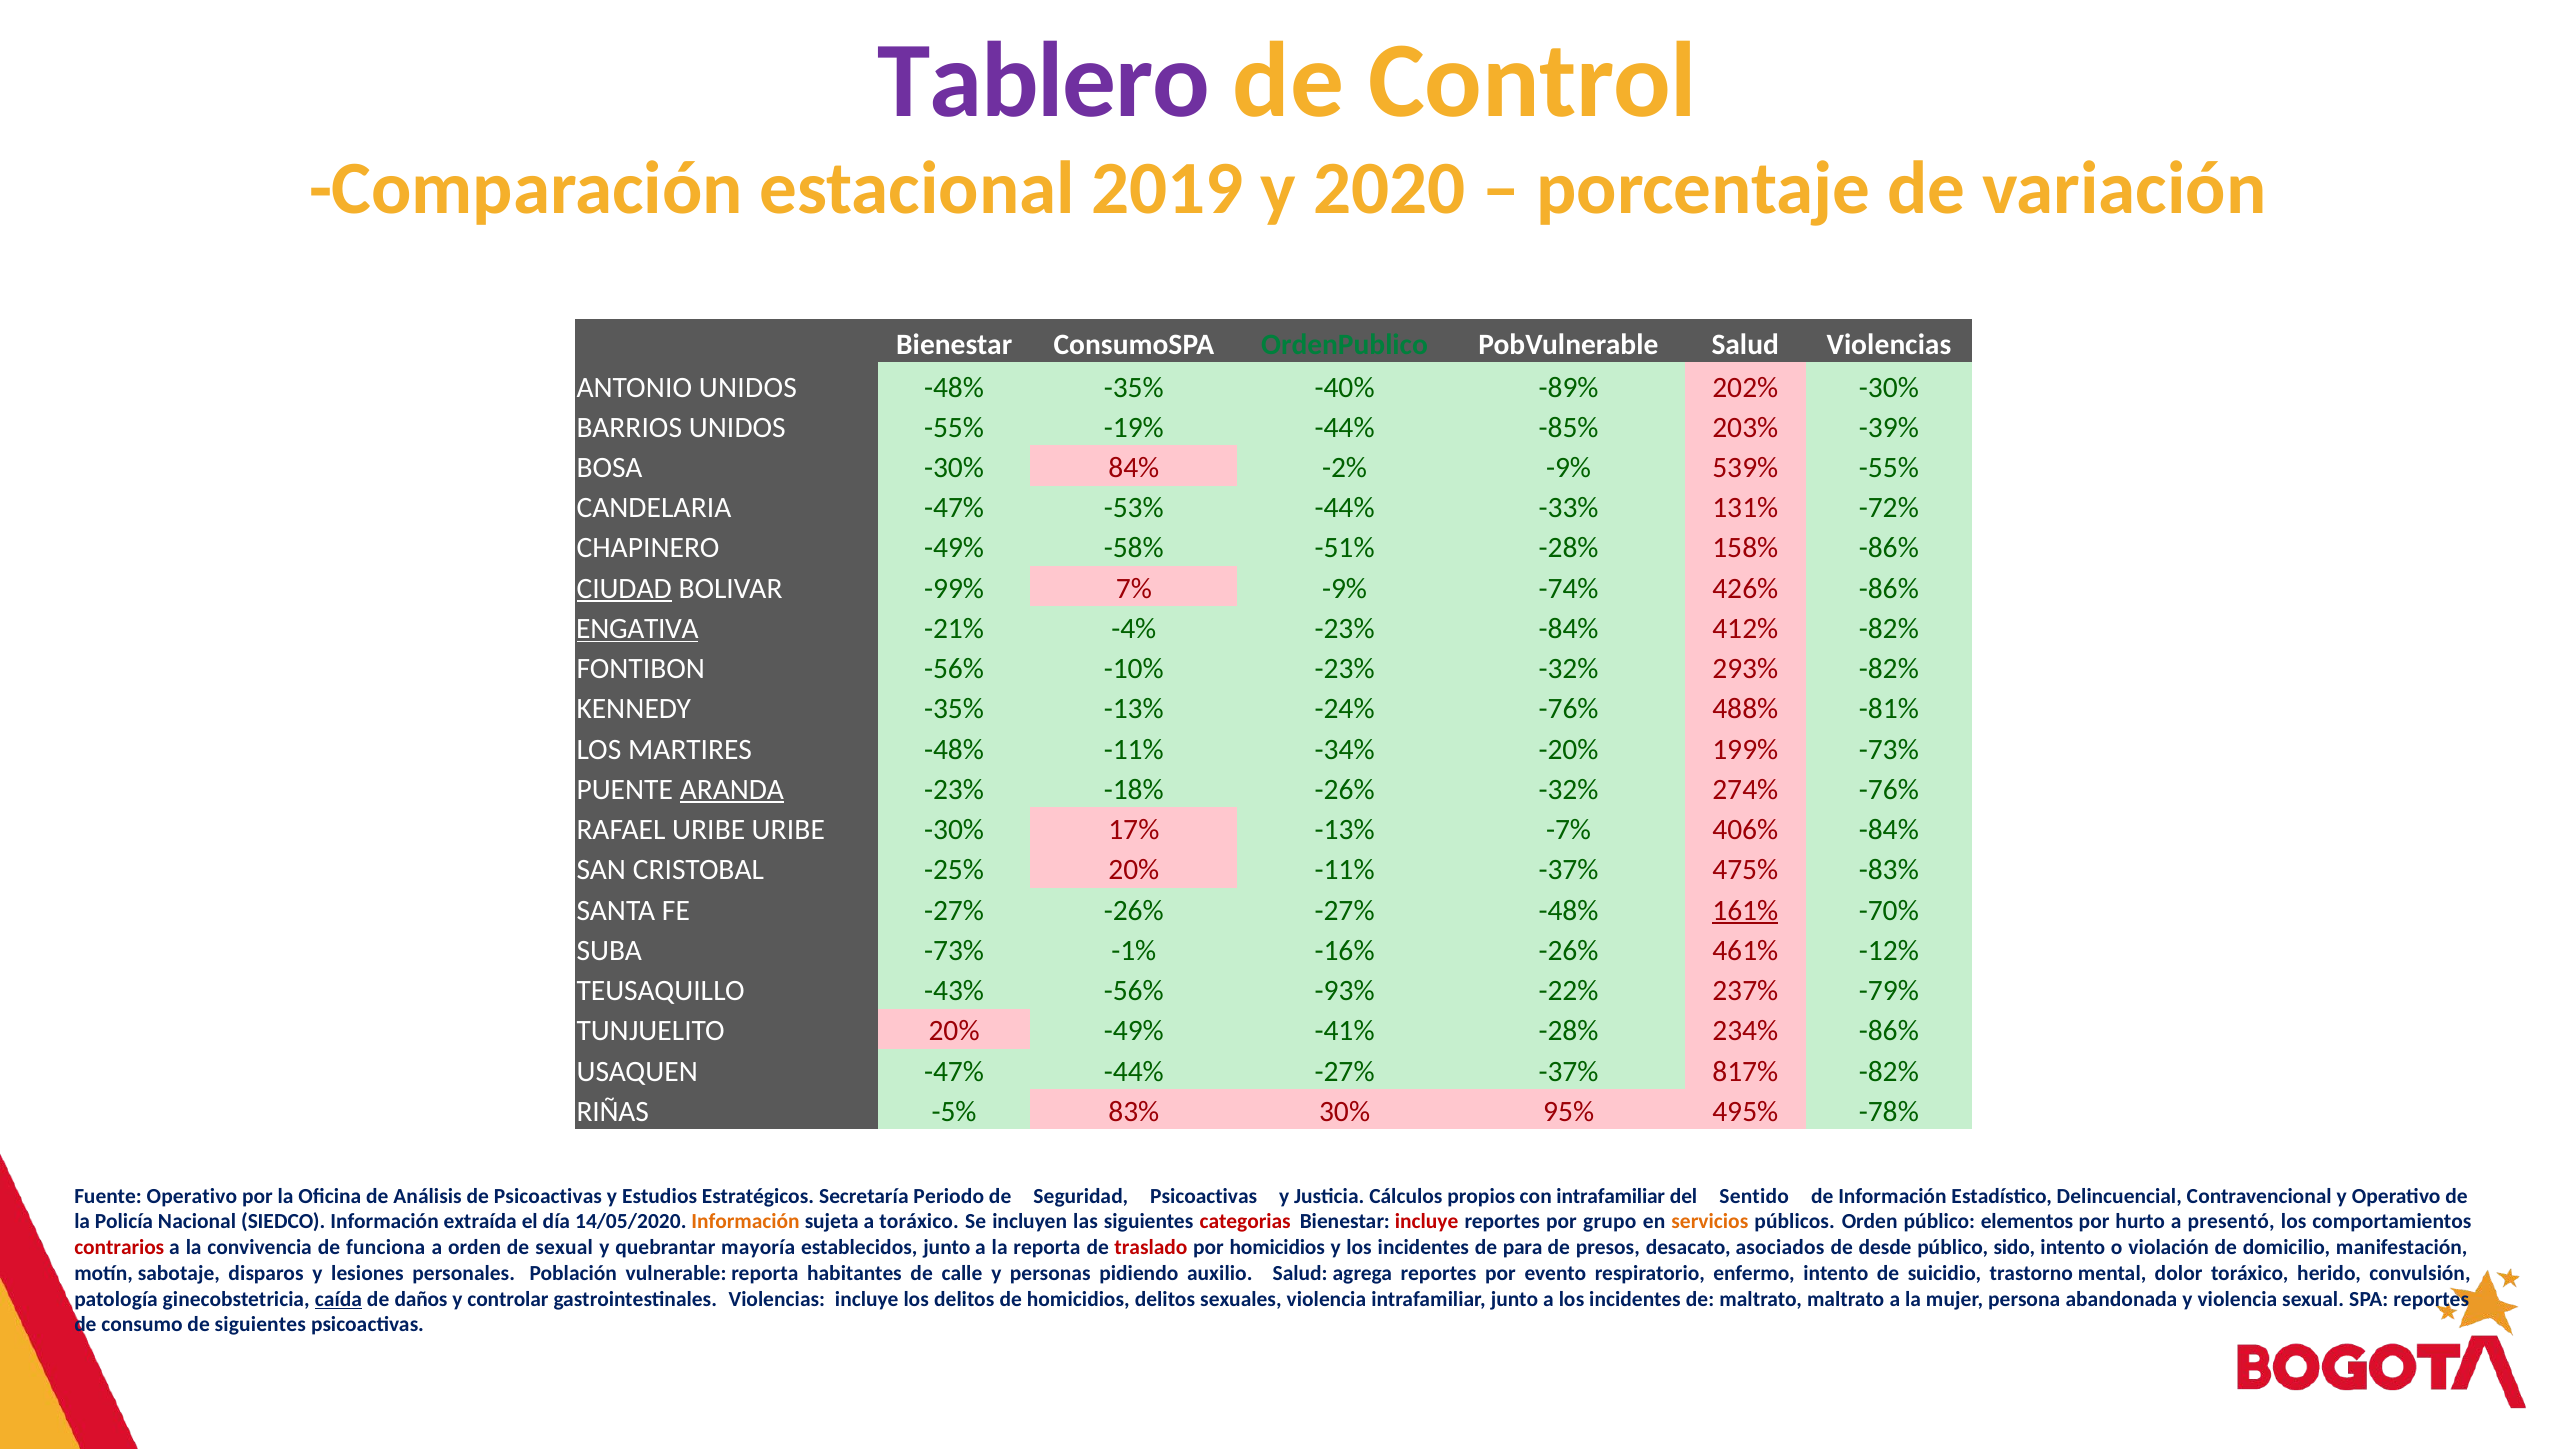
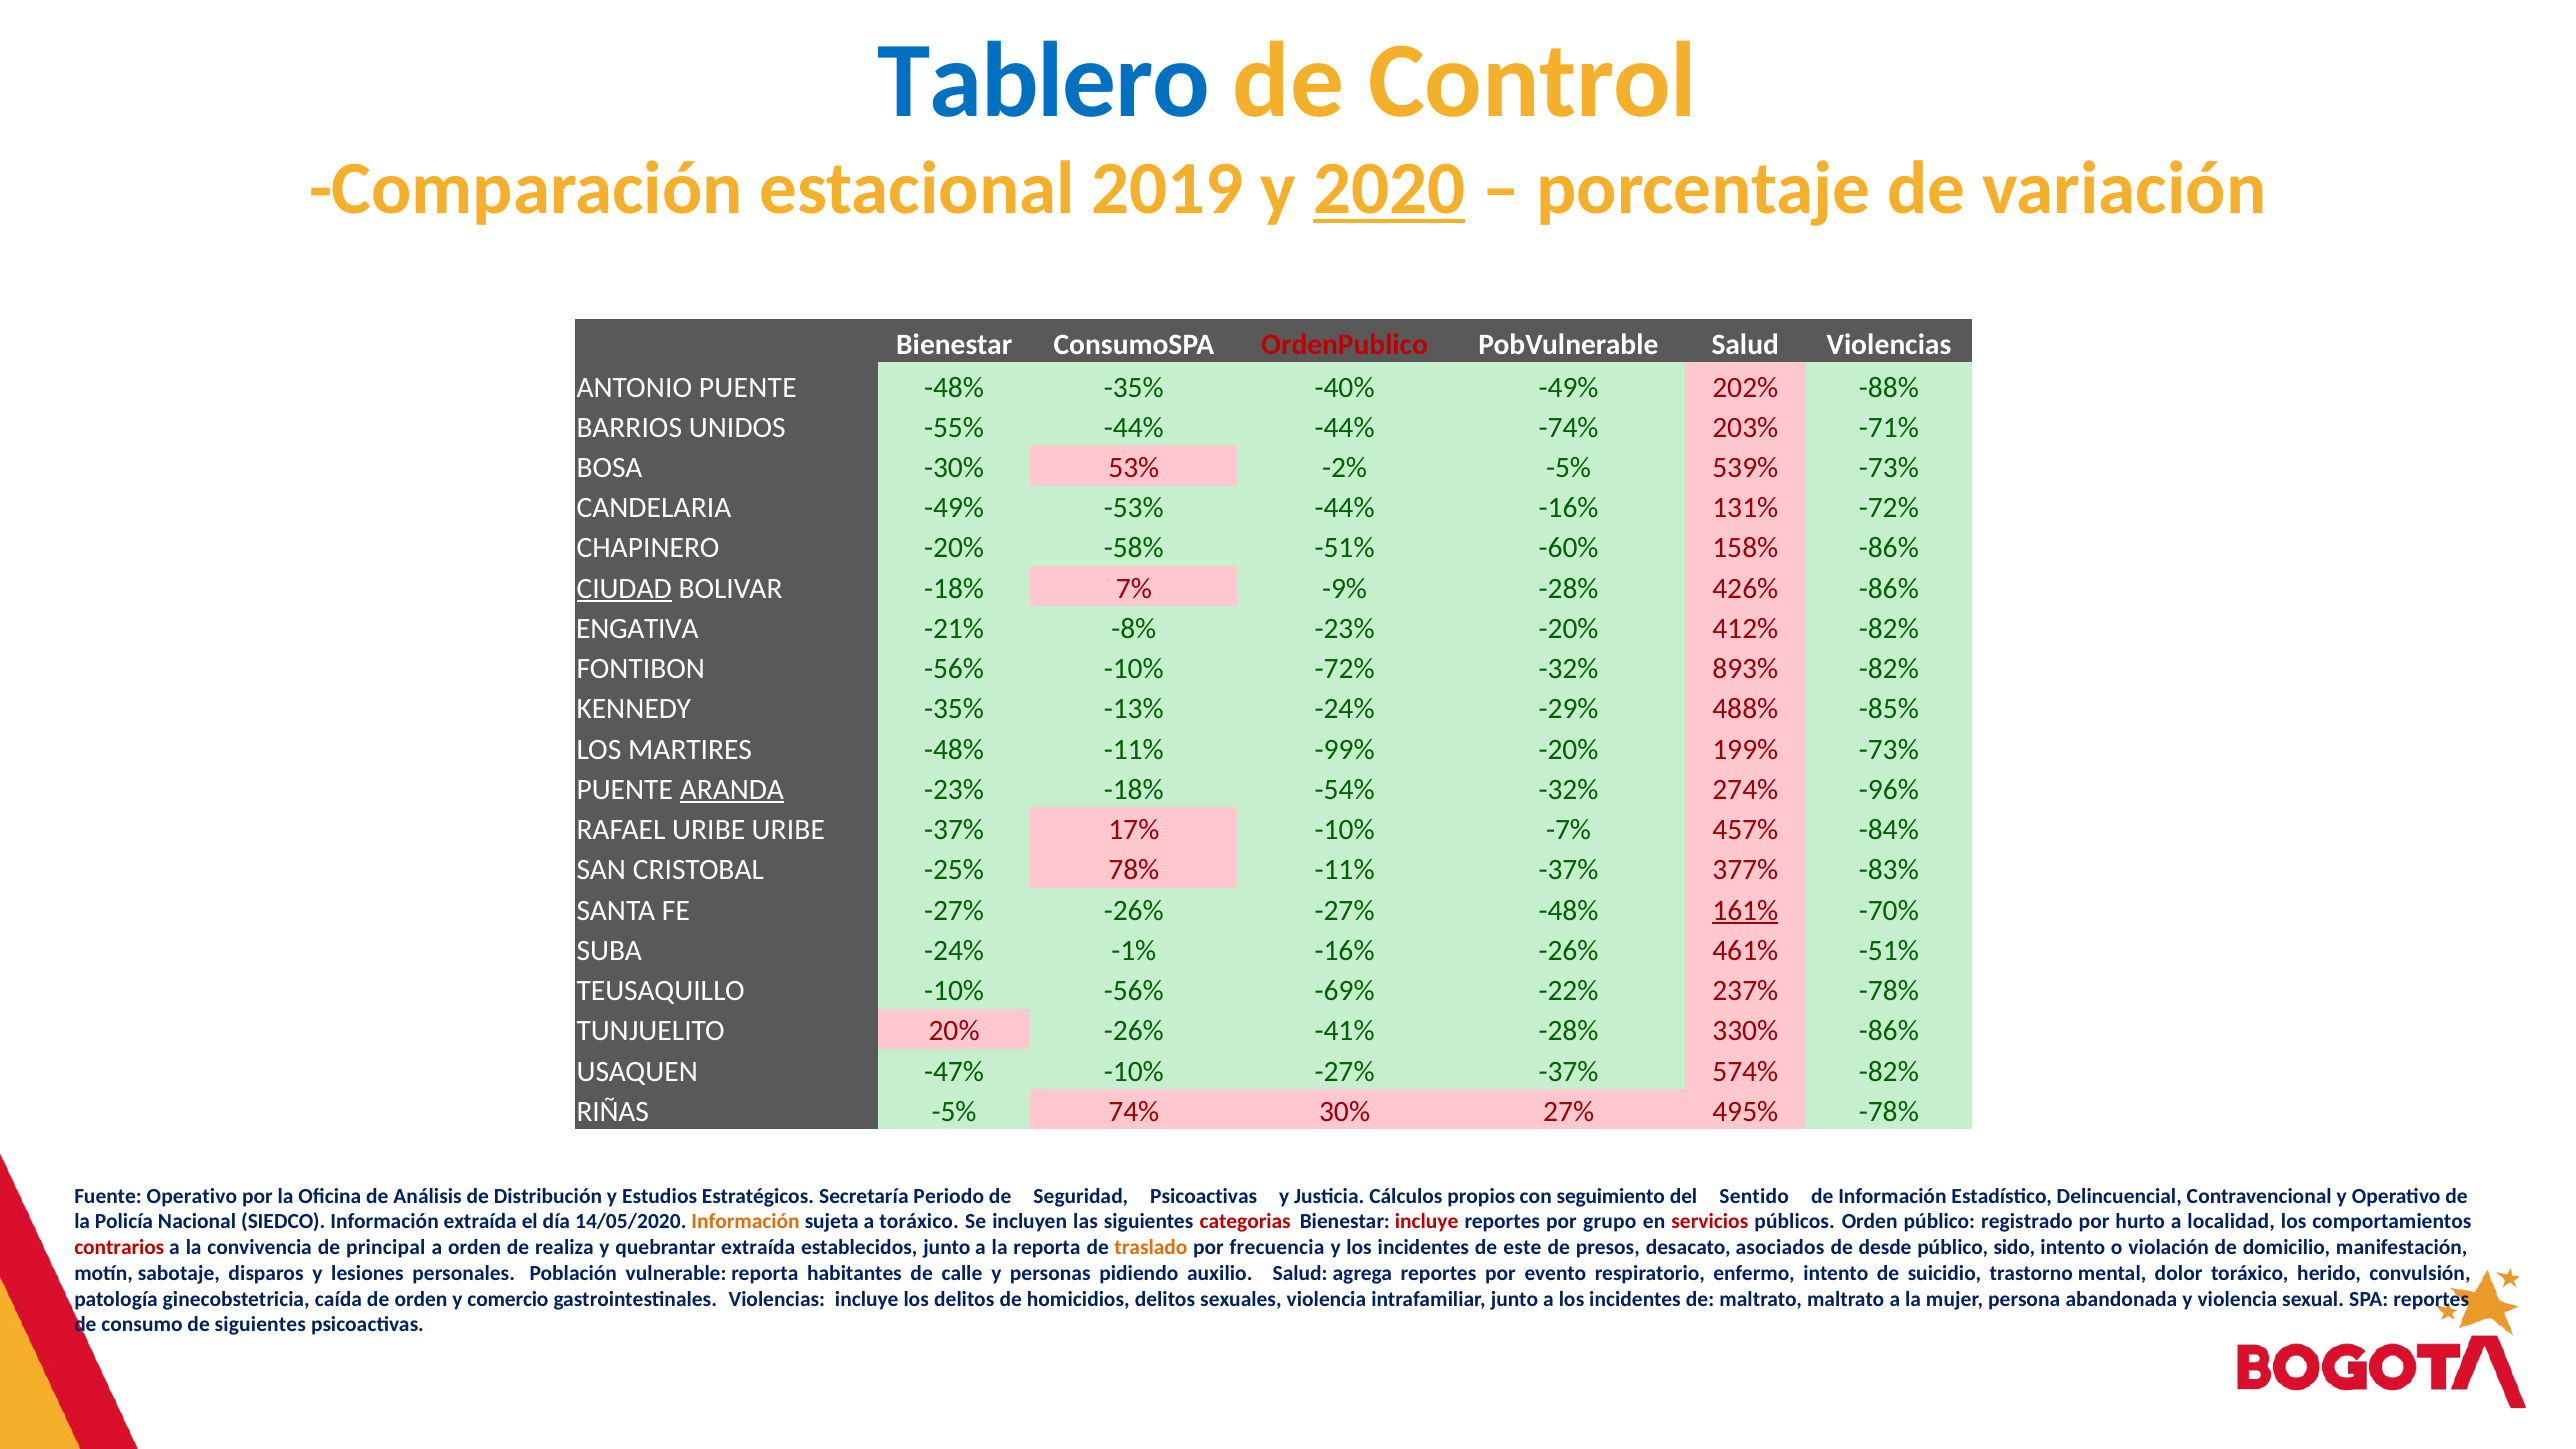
Tablero colour: purple -> blue (1044, 81)
2020 underline: none -> present (1389, 189)
OrdenPublico colour: green -> red (1345, 344)
ANTONIO UNIDOS: UNIDOS -> PUENTE (748, 387)
-40% -89%: -89% -> -49% (1569, 387)
202% -30%: -30% -> -88% (1889, 387)
-55% -19%: -19% -> -44% (1134, 428)
-85%: -85% -> -74% (1569, 428)
-39%: -39% -> -71% (1889, 428)
84%: 84% -> 53% (1134, 468)
-2% -9%: -9% -> -5% (1569, 468)
539% -55%: -55% -> -73% (1889, 468)
CANDELARIA -47%: -47% -> -49% (954, 508)
-44% -33%: -33% -> -16% (1569, 508)
CHAPINERO -49%: -49% -> -20% (954, 548)
-51% -28%: -28% -> -60% (1569, 548)
BOLIVAR -99%: -99% -> -18% (954, 588)
-9% -74%: -74% -> -28% (1569, 588)
ENGATIVA underline: present -> none (637, 629)
-4%: -4% -> -8% (1134, 629)
-23% -84%: -84% -> -20% (1569, 629)
-10% -23%: -23% -> -72% (1345, 669)
293%: 293% -> 893% (1745, 669)
-24% -76%: -76% -> -29% (1569, 709)
-81%: -81% -> -85% (1889, 709)
-34%: -34% -> -99% (1345, 749)
-18% -26%: -26% -> -54% (1345, 790)
274% -76%: -76% -> -96% (1889, 790)
URIBE -30%: -30% -> -37% (954, 830)
17% -13%: -13% -> -10% (1345, 830)
406%: 406% -> 457% (1745, 830)
-25% 20%: 20% -> 78% (1134, 870)
475%: 475% -> 377% (1745, 870)
SUBA -73%: -73% -> -24% (954, 951)
461% -12%: -12% -> -51% (1889, 951)
TEUSAQUILLO -43%: -43% -> -10% (954, 991)
-93%: -93% -> -69% (1345, 991)
237% -79%: -79% -> -78% (1889, 991)
20% -49%: -49% -> -26% (1134, 1031)
234%: 234% -> 330% (1745, 1031)
-47% -44%: -44% -> -10% (1134, 1071)
817%: 817% -> 574% (1745, 1071)
83%: 83% -> 74% (1134, 1112)
95%: 95% -> 27% (1569, 1112)
de Psicoactivas: Psicoactivas -> Distribución (548, 1196)
con intrafamiliar: intrafamiliar -> seguimiento (1611, 1196)
servicios colour: orange -> red (1710, 1222)
elementos: elementos -> registrado (2027, 1222)
presentó: presentó -> localidad (2231, 1222)
funciona: funciona -> principal (386, 1248)
de sexual: sexual -> realiza (564, 1248)
quebrantar mayoría: mayoría -> extraída (758, 1248)
traslado colour: red -> orange (1151, 1248)
por homicidios: homicidios -> frecuencia (1277, 1248)
para: para -> este (1522, 1248)
caída underline: present -> none (338, 1299)
de daños: daños -> orden (421, 1299)
controlar: controlar -> comercio (508, 1299)
